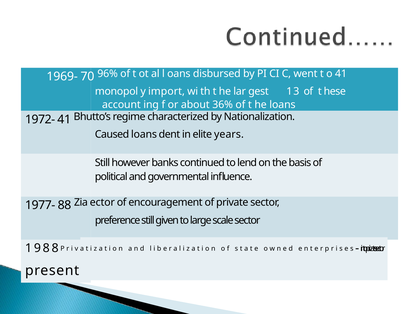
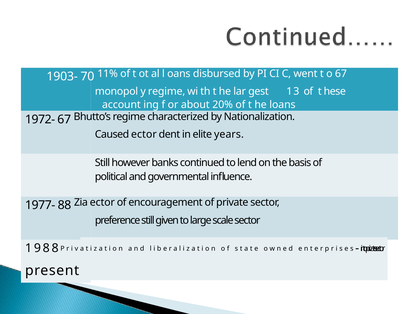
1969-: 1969- -> 1903- (62, 77)
96%: 96% -> 11% (108, 74)
o 41: 41 -> 67 (341, 74)
y import: import -> regime (167, 91)
36%: 36% -> 20% (223, 105)
1972- 41: 41 -> 67 (64, 120)
Caused loans: loans -> ector (144, 134)
